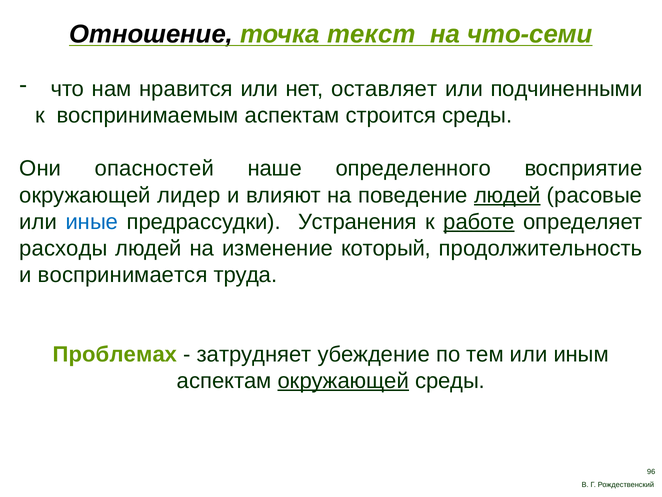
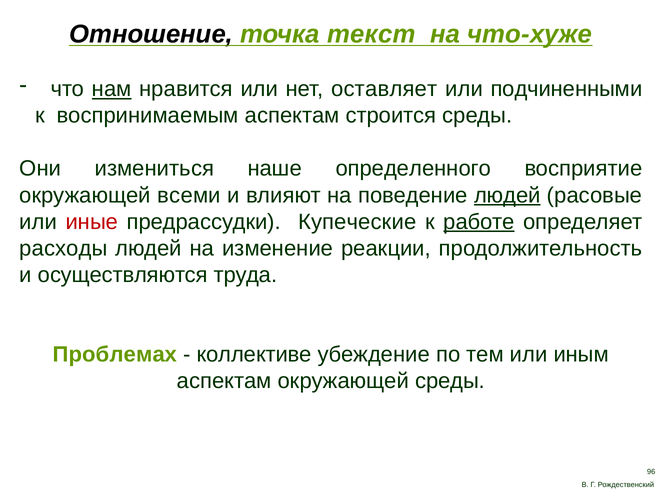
что-семи: что-семи -> что-хуже (530, 34)
нам underline: none -> present (112, 89)
опасностей: опасностей -> измениться (154, 169)
лидер: лидер -> всеми (189, 195)
иные colour: blue -> red (92, 221)
Устранения: Устранения -> Купеческие (357, 221)
который: который -> реакции (386, 248)
воспринимается: воспринимается -> осуществляются (123, 274)
затрудняет: затрудняет -> коллективе (254, 354)
окружающей underline: present -> none (343, 380)
